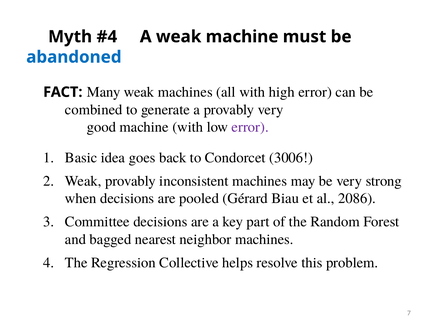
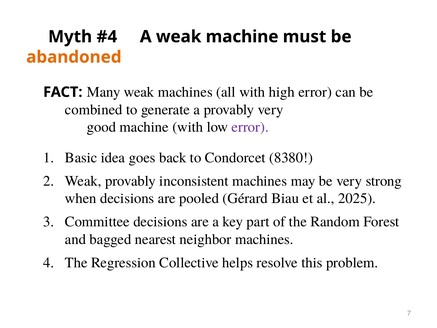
abandoned colour: blue -> orange (74, 57)
3006: 3006 -> 8380 (291, 158)
2086: 2086 -> 2025 (357, 198)
